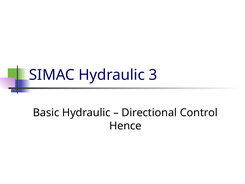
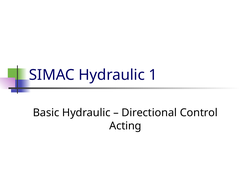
3: 3 -> 1 (153, 75)
Hence: Hence -> Acting (125, 126)
